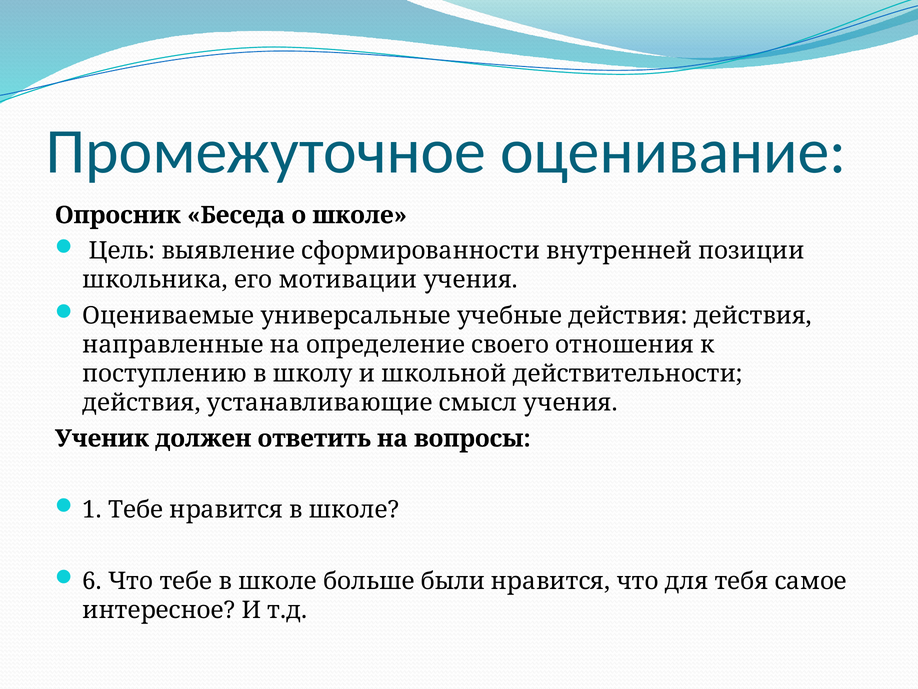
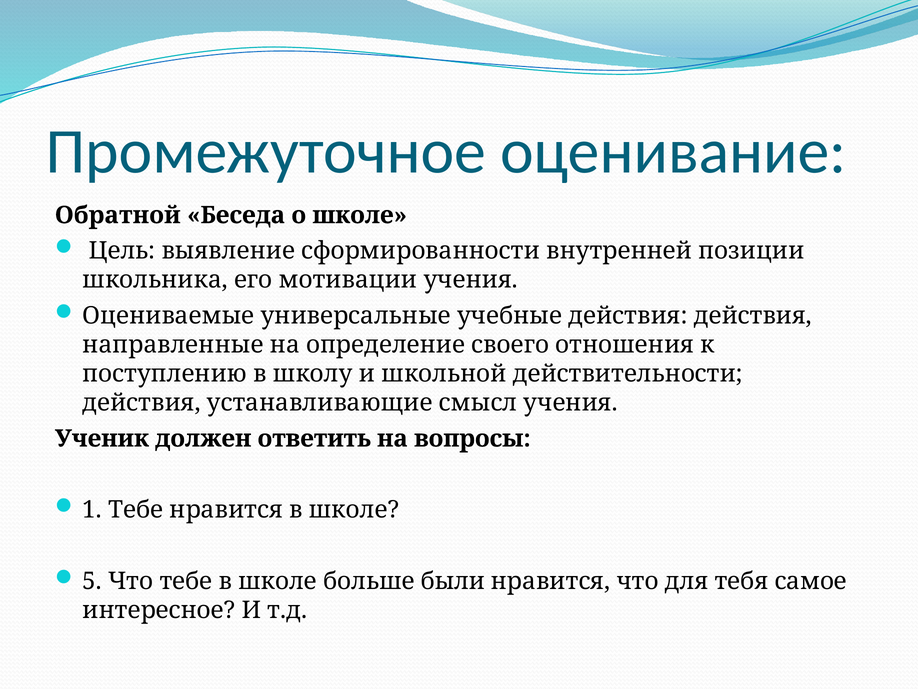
Опросник: Опросник -> Обратной (118, 215)
6: 6 -> 5 (92, 581)
